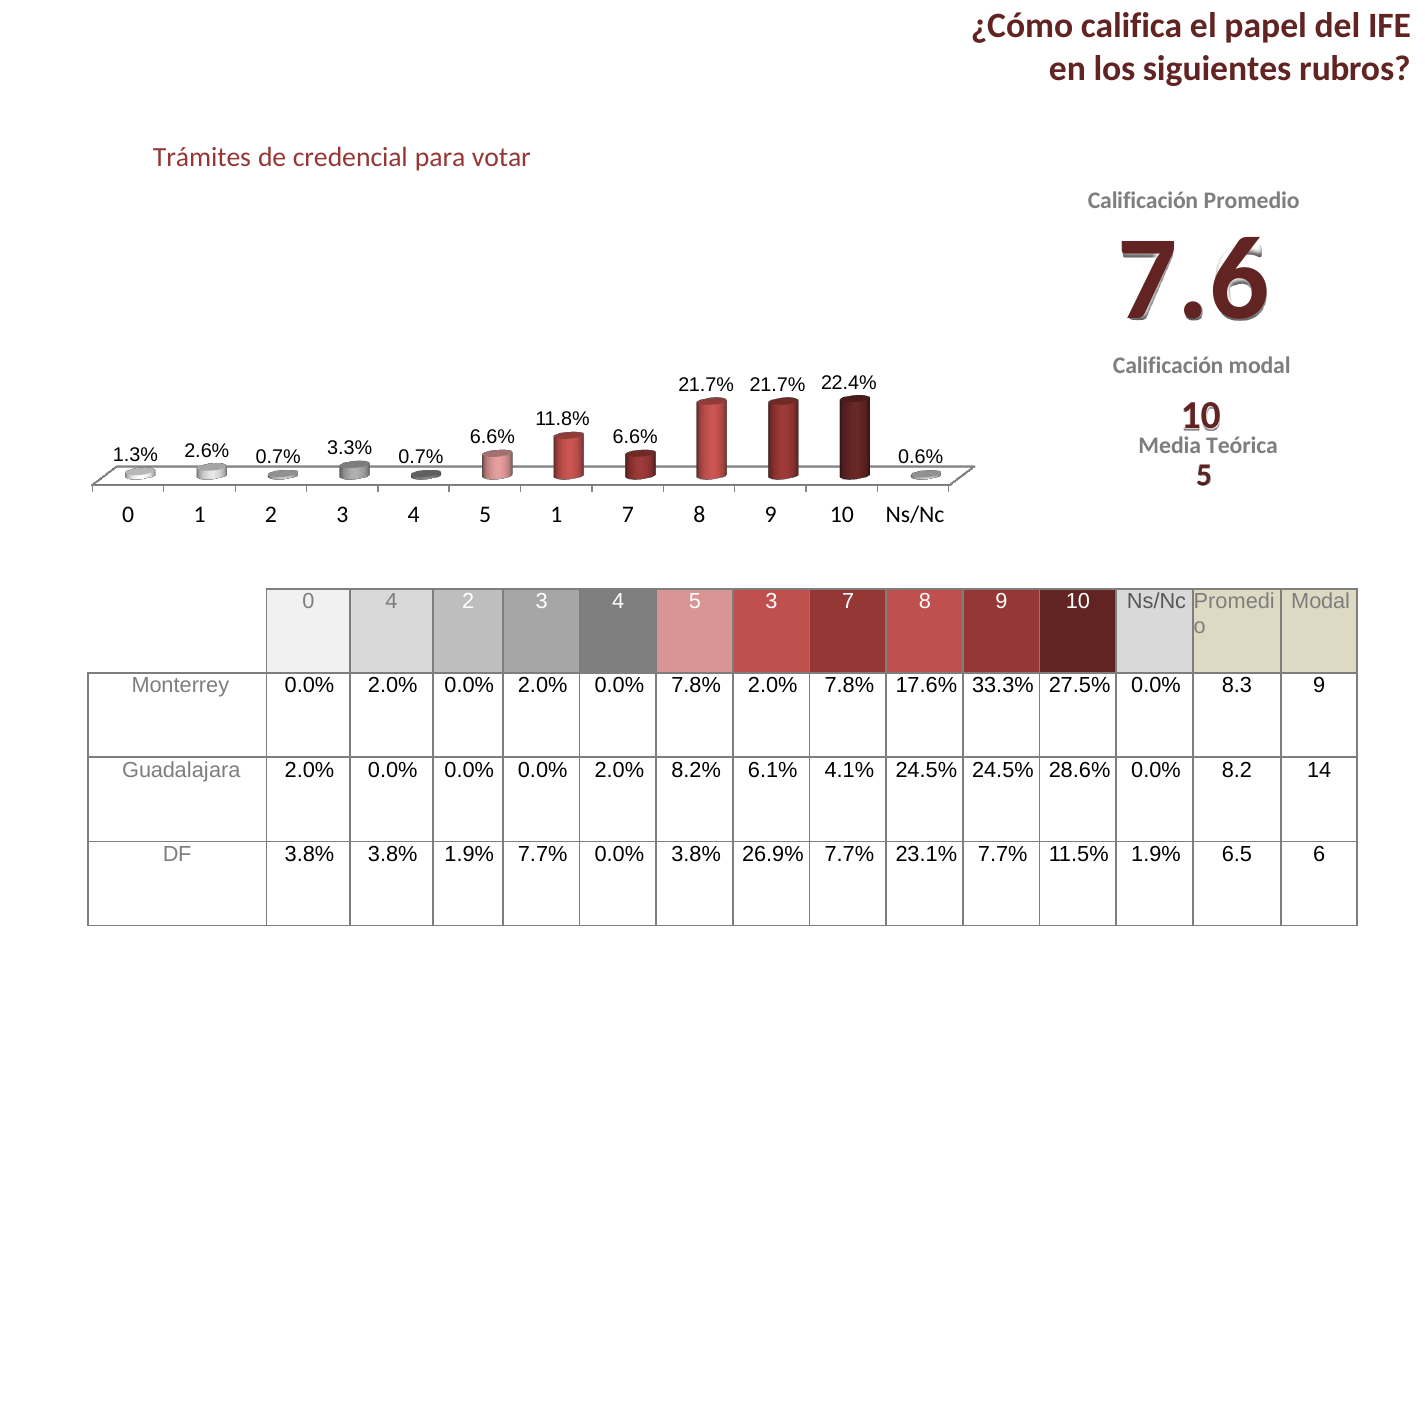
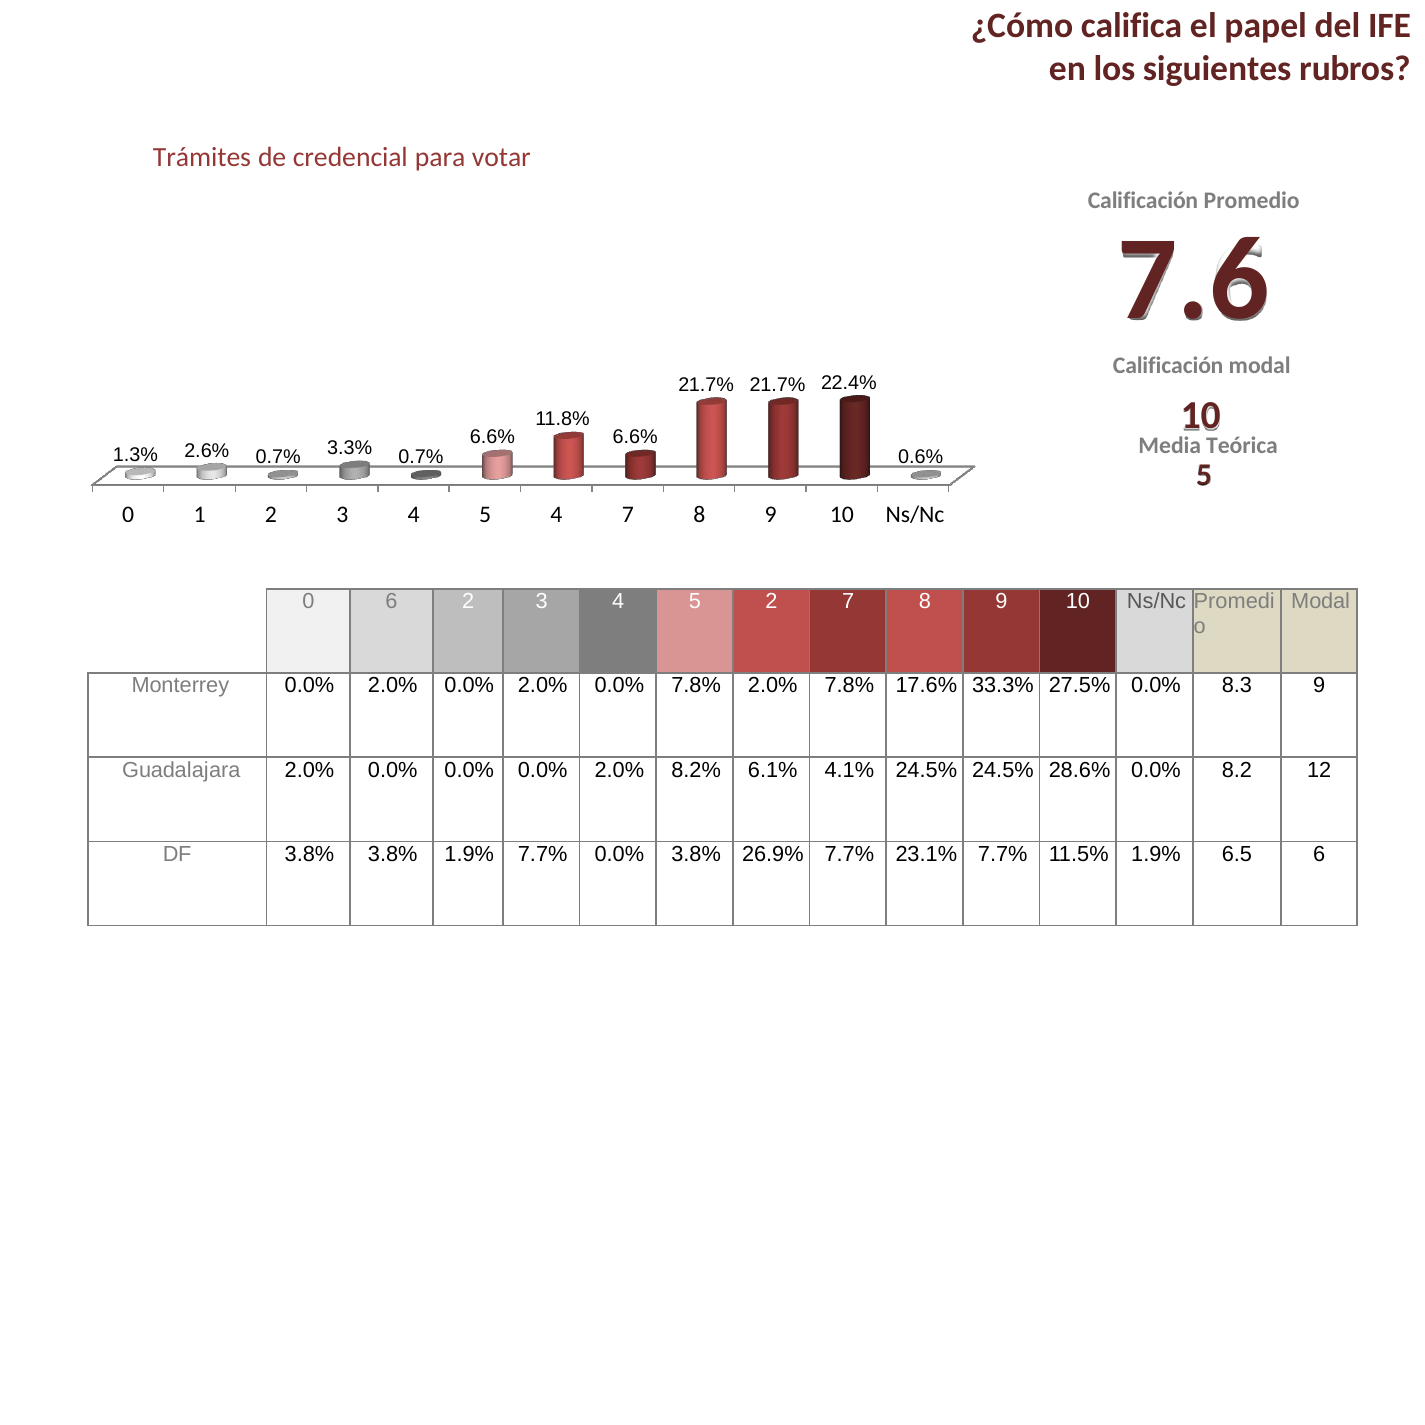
5 1: 1 -> 4 (556, 515)
0 4: 4 -> 6 (392, 602)
5 3: 3 -> 2 (772, 602)
14: 14 -> 12 (1319, 770)
